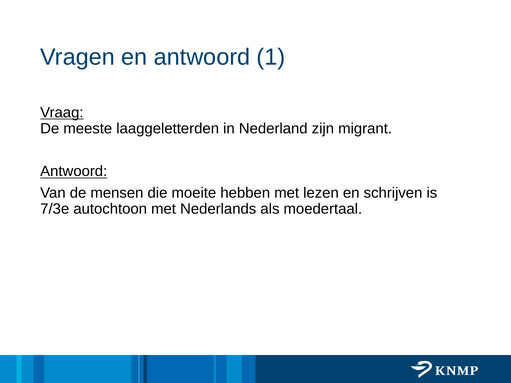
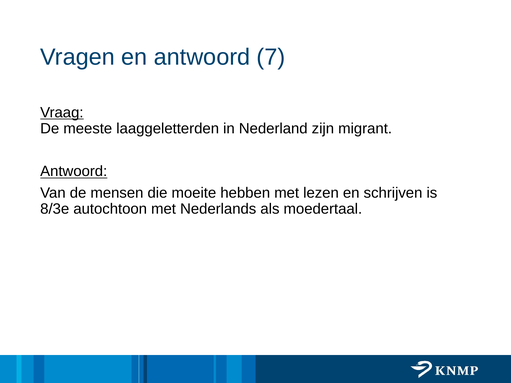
1: 1 -> 7 (271, 57)
7/3e: 7/3e -> 8/3e (55, 209)
